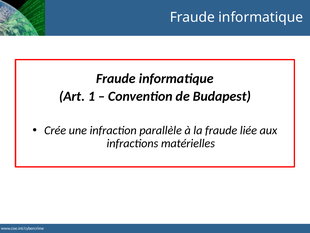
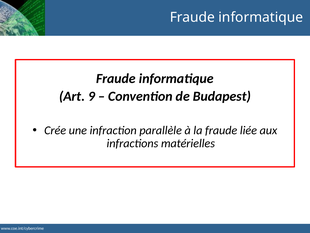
1: 1 -> 9 (92, 96)
